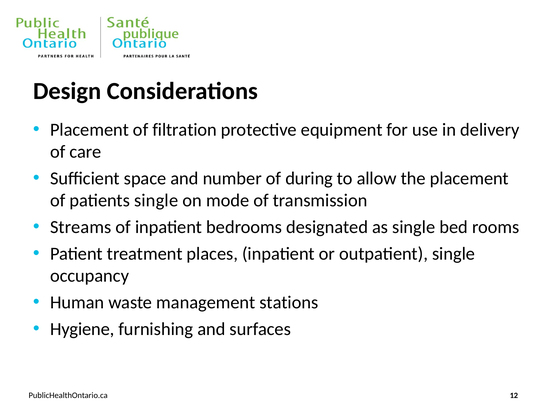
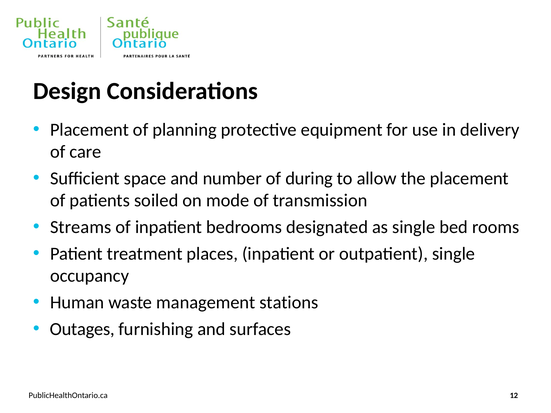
filtration: filtration -> planning (185, 130)
patients single: single -> soiled (156, 201)
Hygiene: Hygiene -> Outages (82, 329)
